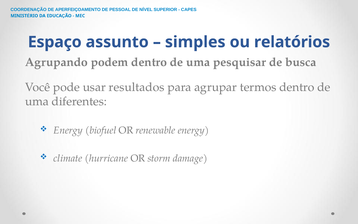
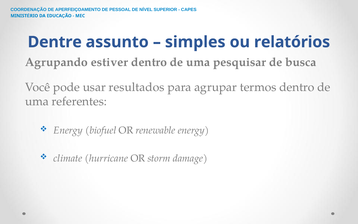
Espaço: Espaço -> Dentre (55, 42)
podem: podem -> estiver (109, 62)
diferentes: diferentes -> referentes (79, 101)
